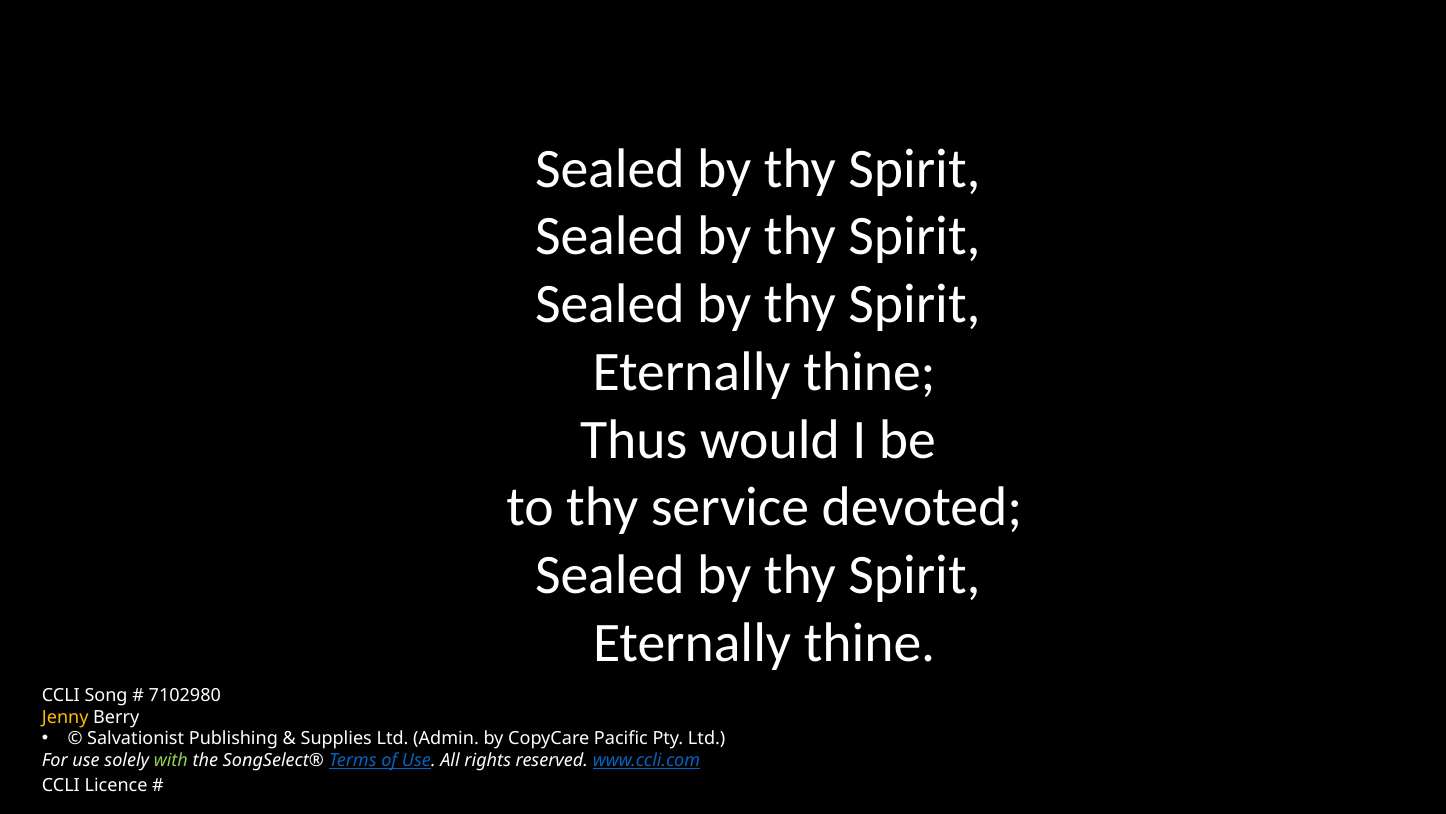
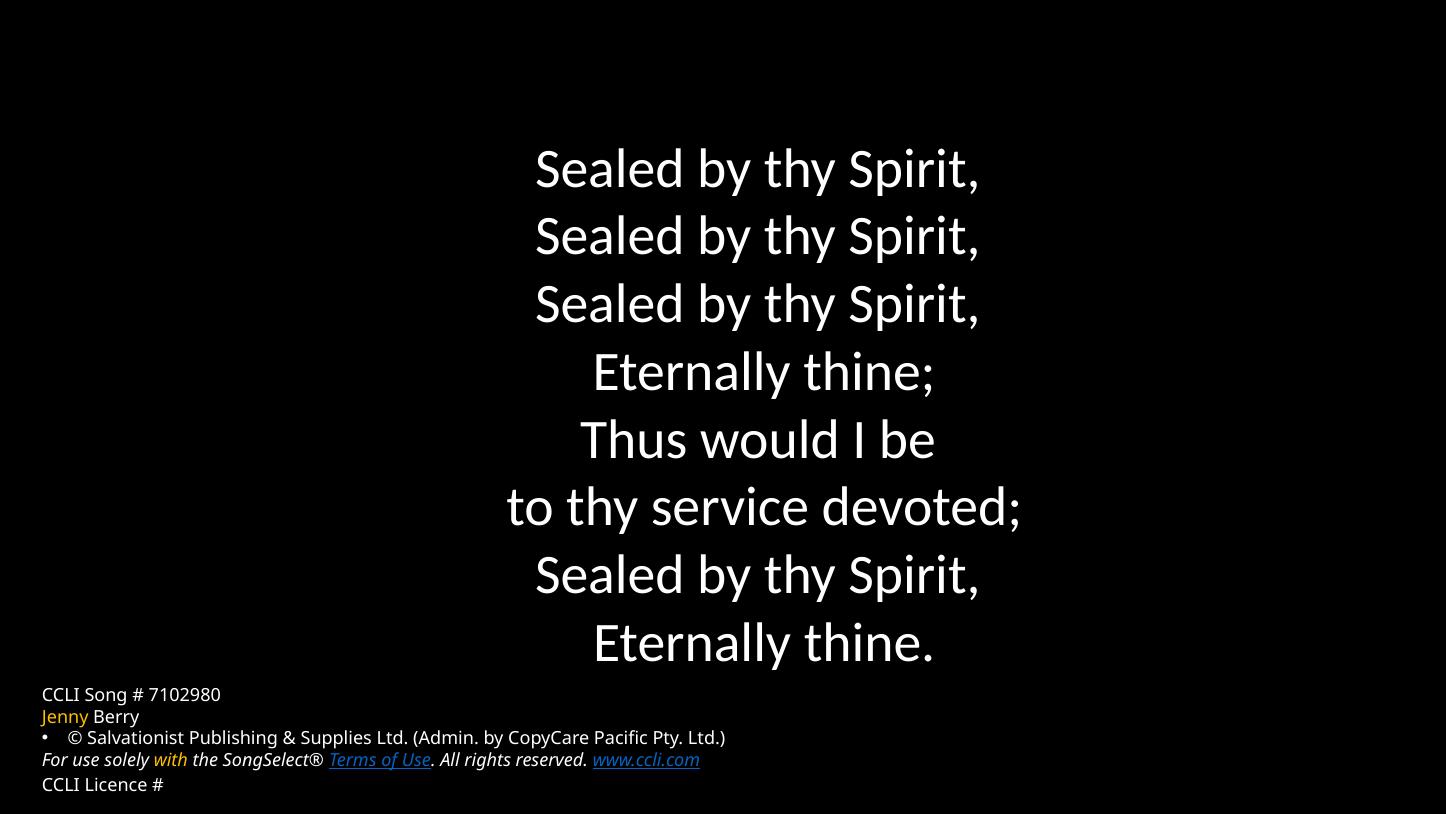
with colour: light green -> yellow (171, 760)
